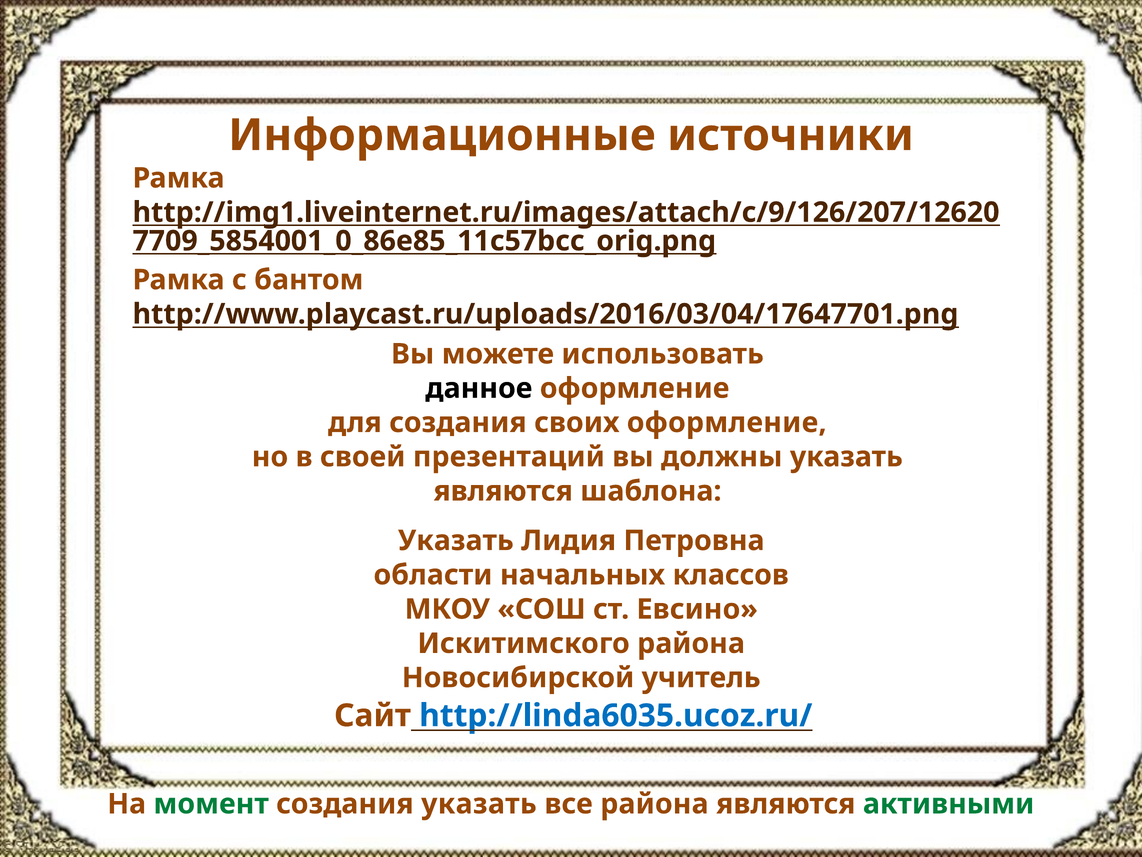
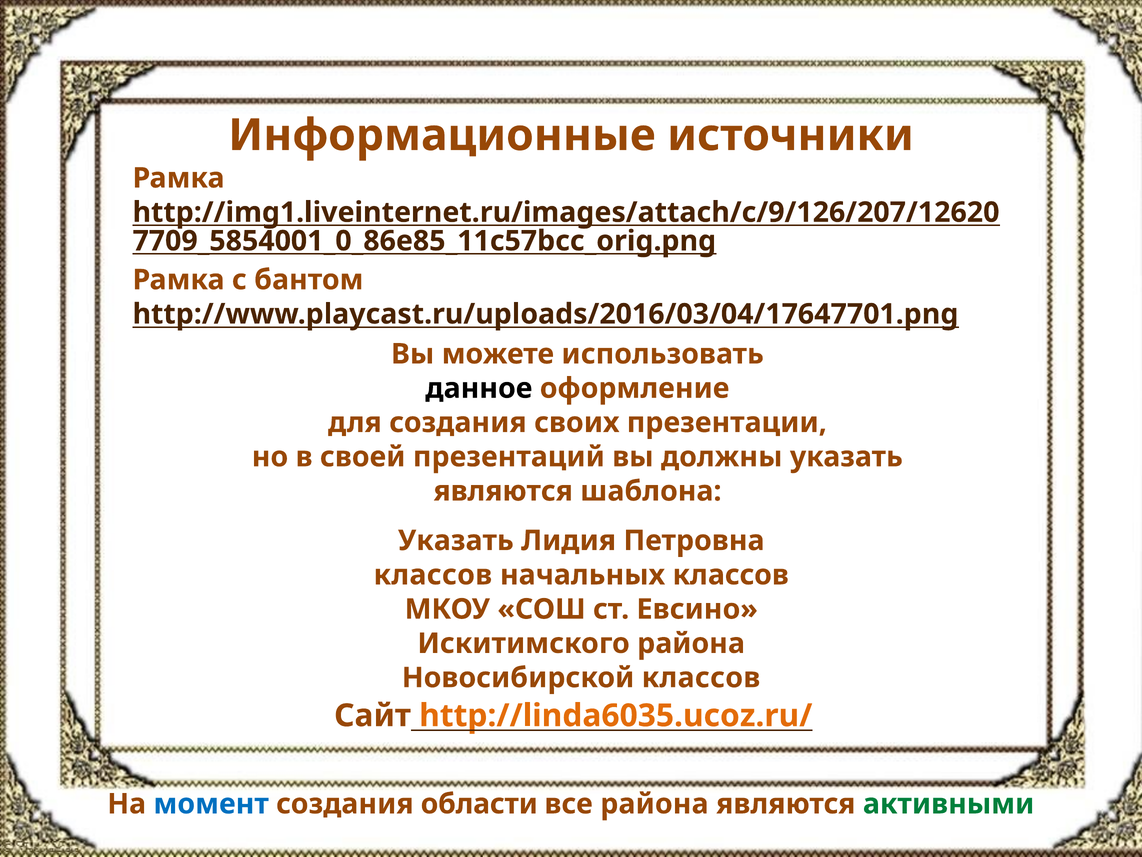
своих оформление: оформление -> презентации (727, 422)
области: области -> классов (433, 575)
Новосибирской учитель: учитель -> классов (701, 677)
http://linda6035.ucoz.ru/ colour: blue -> orange (616, 715)
момент colour: green -> blue (211, 804)
создания указать: указать -> области (479, 804)
